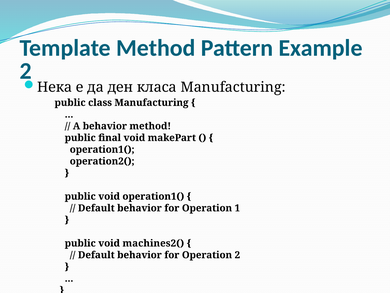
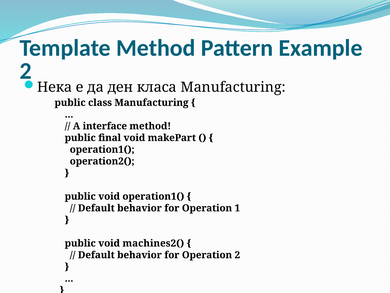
A behavior: behavior -> interface (105, 126)
